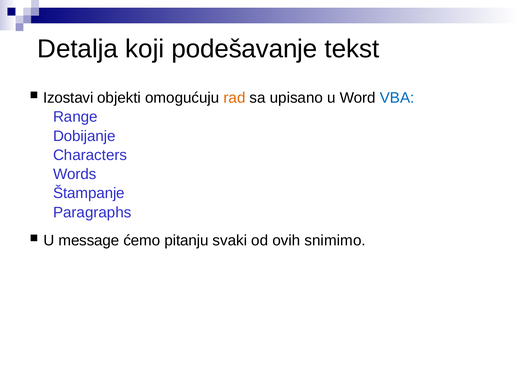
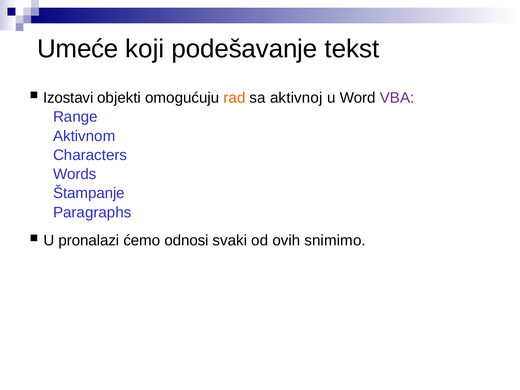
Detalja: Detalja -> Umeće (78, 49)
upisano: upisano -> aktivnoj (296, 98)
VBA colour: blue -> purple (397, 98)
Dobijanje: Dobijanje -> Aktivnom (84, 136)
message: message -> pronalazi (89, 241)
pitanju: pitanju -> odnosi (187, 241)
